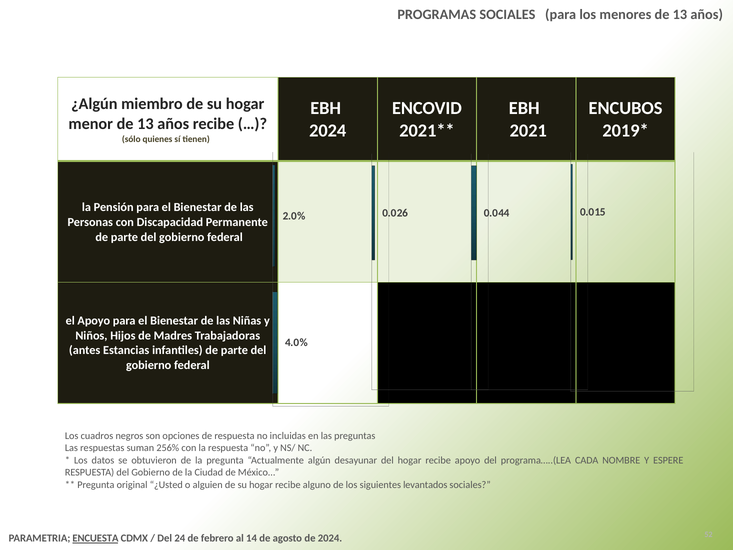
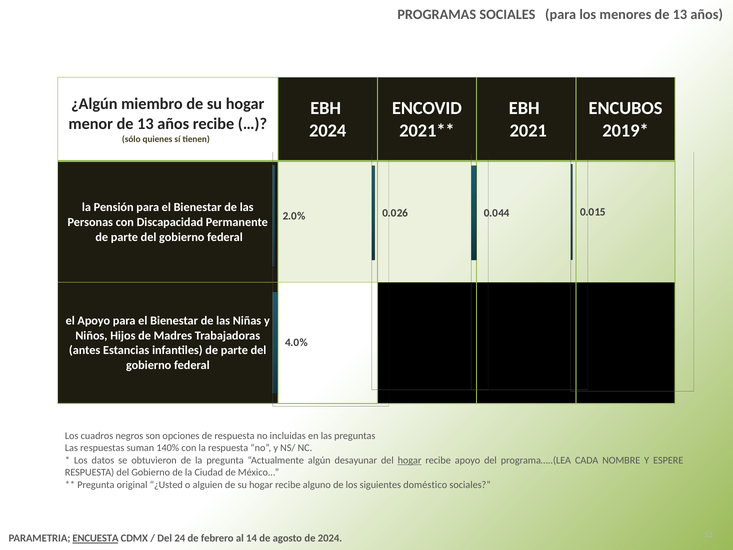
256%: 256% -> 140% (168, 448)
hogar underline: none -> present (410, 460)
levantados: levantados -> doméstico (425, 484)
